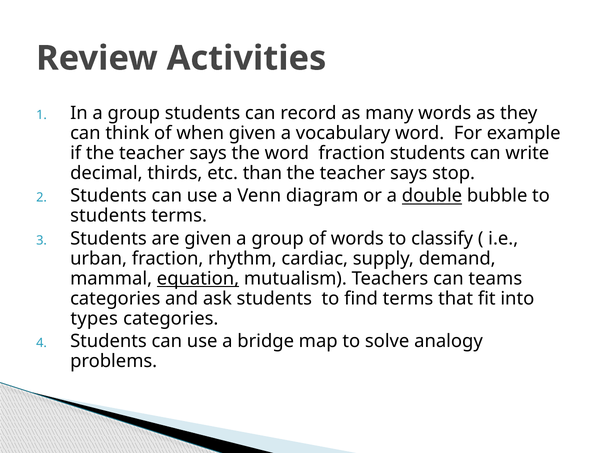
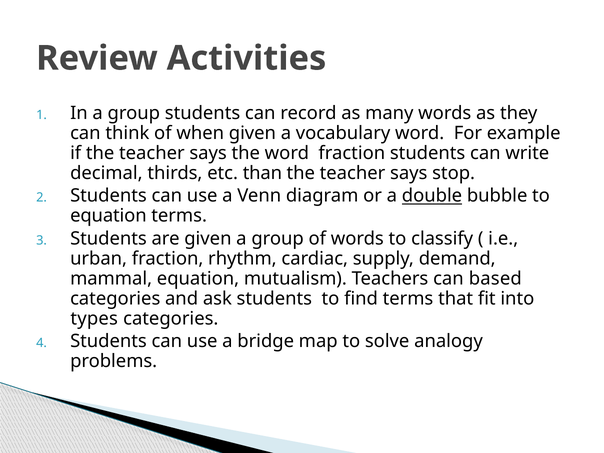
students: students -> equation (108, 216)
equation underline: present -> none (198, 279)
teams: teams -> based (495, 279)
